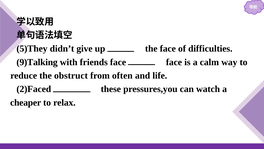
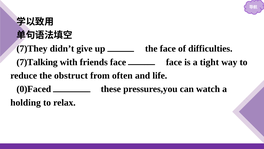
5)They: 5)They -> 7)They (32, 49)
9)Talking: 9)Talking -> 7)Talking (37, 62)
calm: calm -> tight (209, 62)
2)Faced: 2)Faced -> 0)Faced (34, 89)
cheaper: cheaper -> holding (26, 102)
